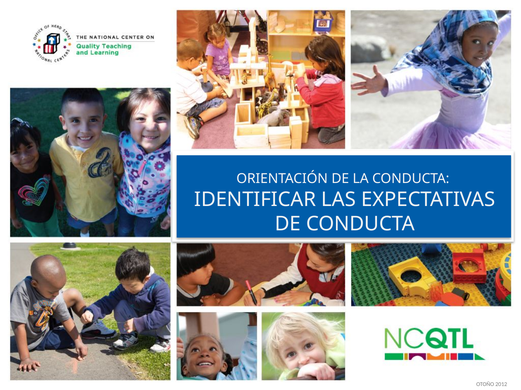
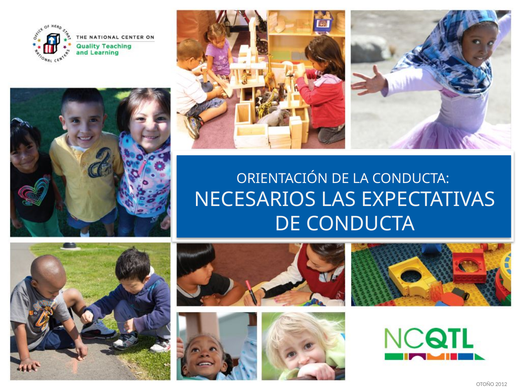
IDENTIFICAR: IDENTIFICAR -> NECESARIOS (255, 200)
